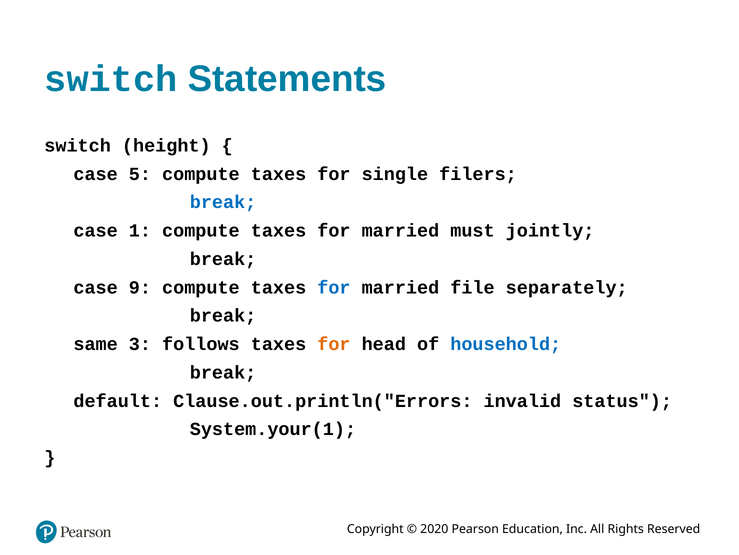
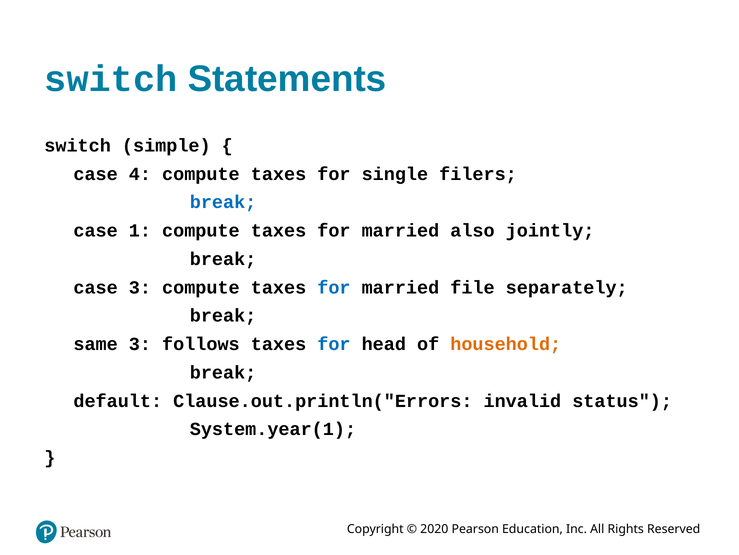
height: height -> simple (166, 145)
5: 5 -> 4 (140, 174)
must: must -> also (472, 230)
case 9: 9 -> 3 (140, 287)
for colour: orange -> blue (334, 344)
household colour: blue -> orange (506, 344)
System.your(1: System.your(1 -> System.year(1 (273, 429)
